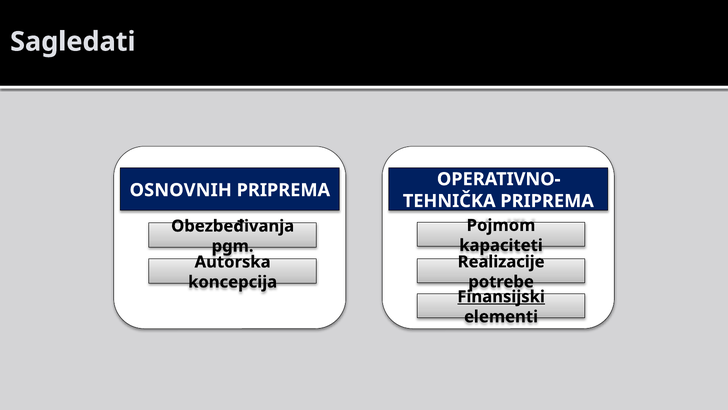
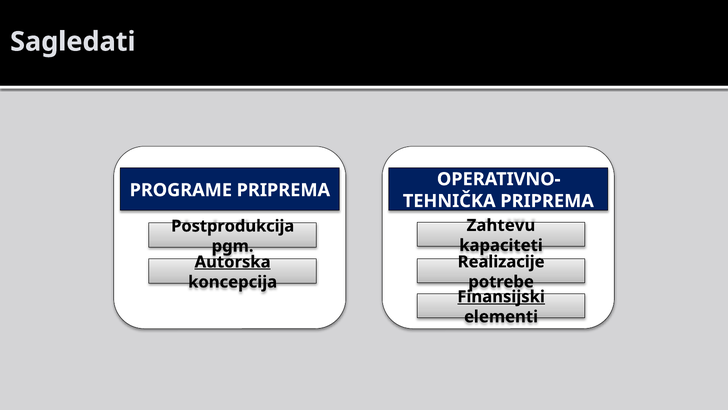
OSNOVNIH: OSNOVNIH -> PROGRAME (181, 190)
Pojmom: Pojmom -> Zahtevu (501, 225)
Obezbeđivanja: Obezbeđivanja -> Postprodukcija (233, 226)
Autorska underline: none -> present (233, 262)
